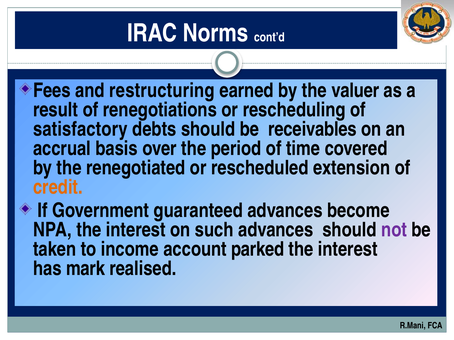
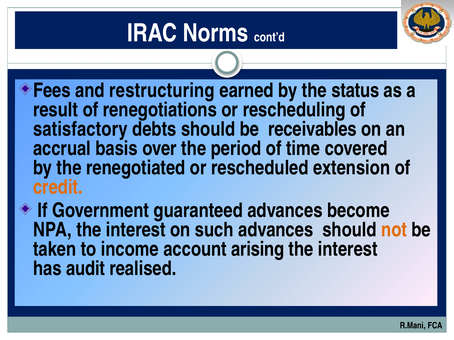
valuer: valuer -> status (355, 91)
not colour: purple -> orange (394, 230)
parked: parked -> arising (258, 250)
mark: mark -> audit (86, 269)
